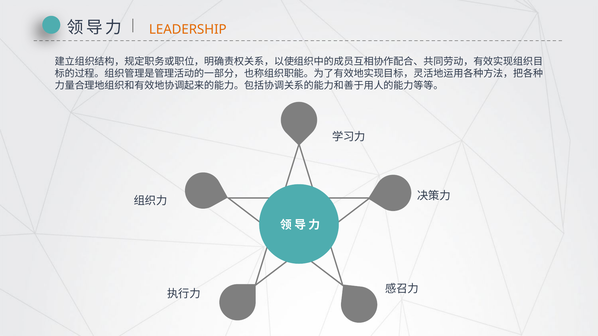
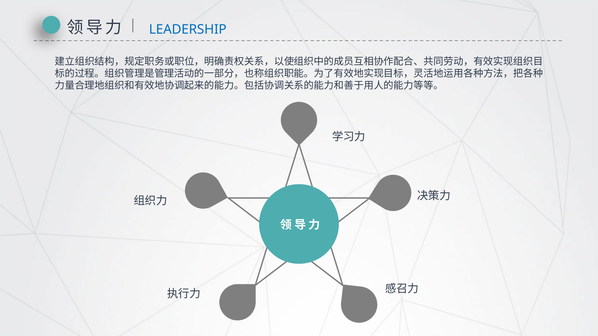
LEADERSHIP colour: orange -> blue (188, 29)
